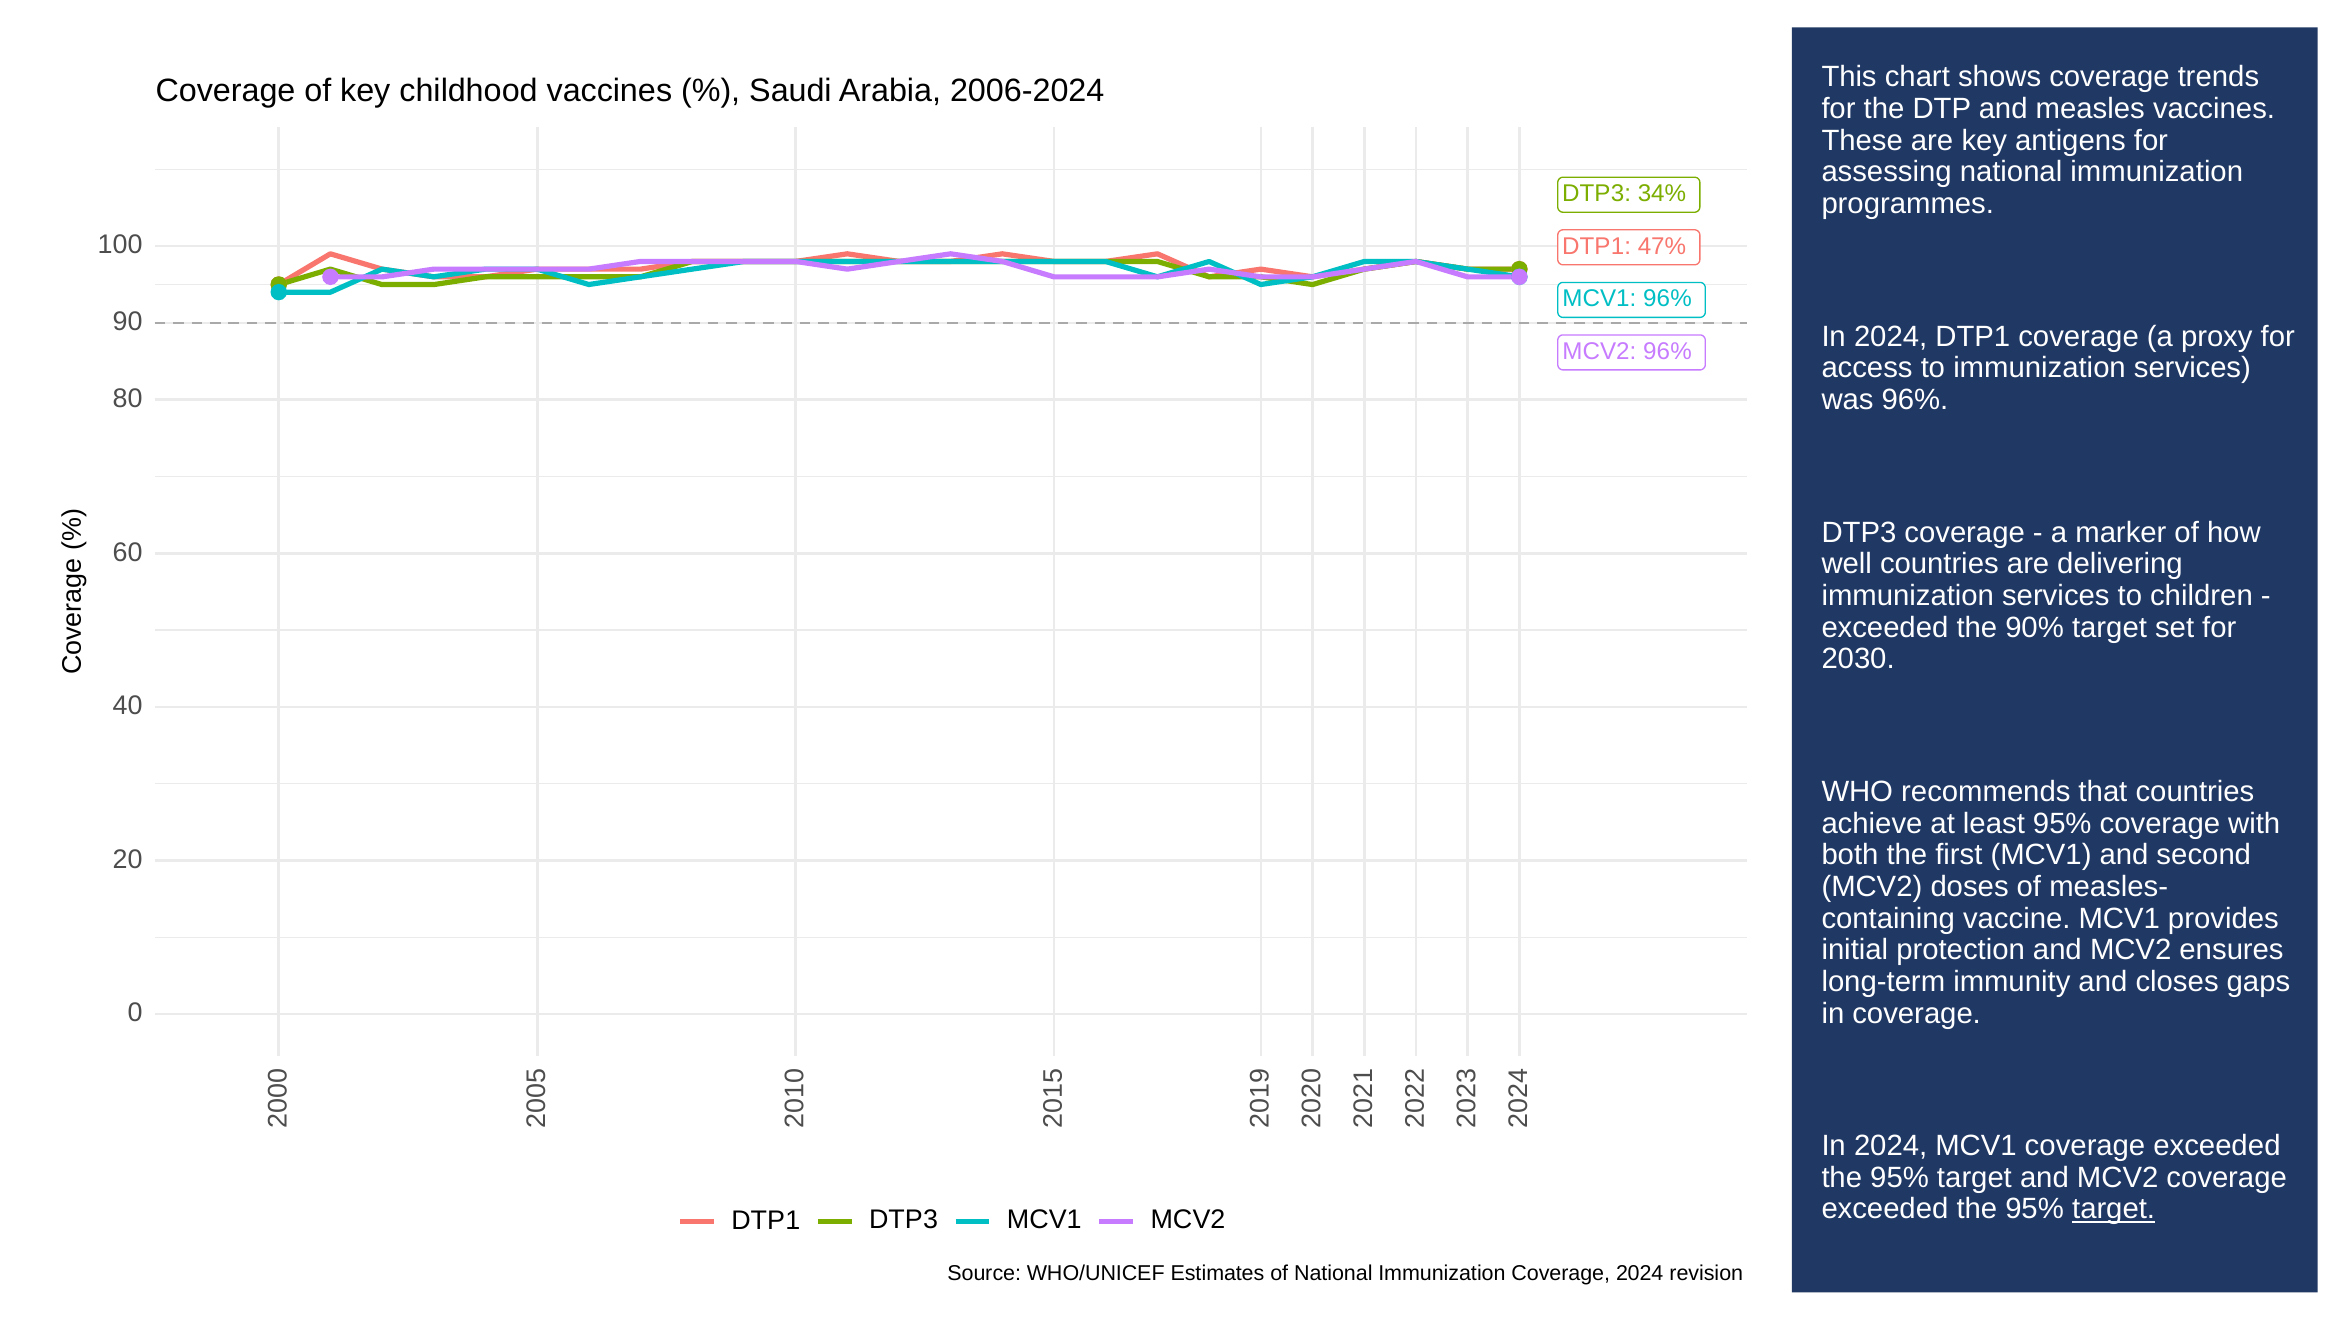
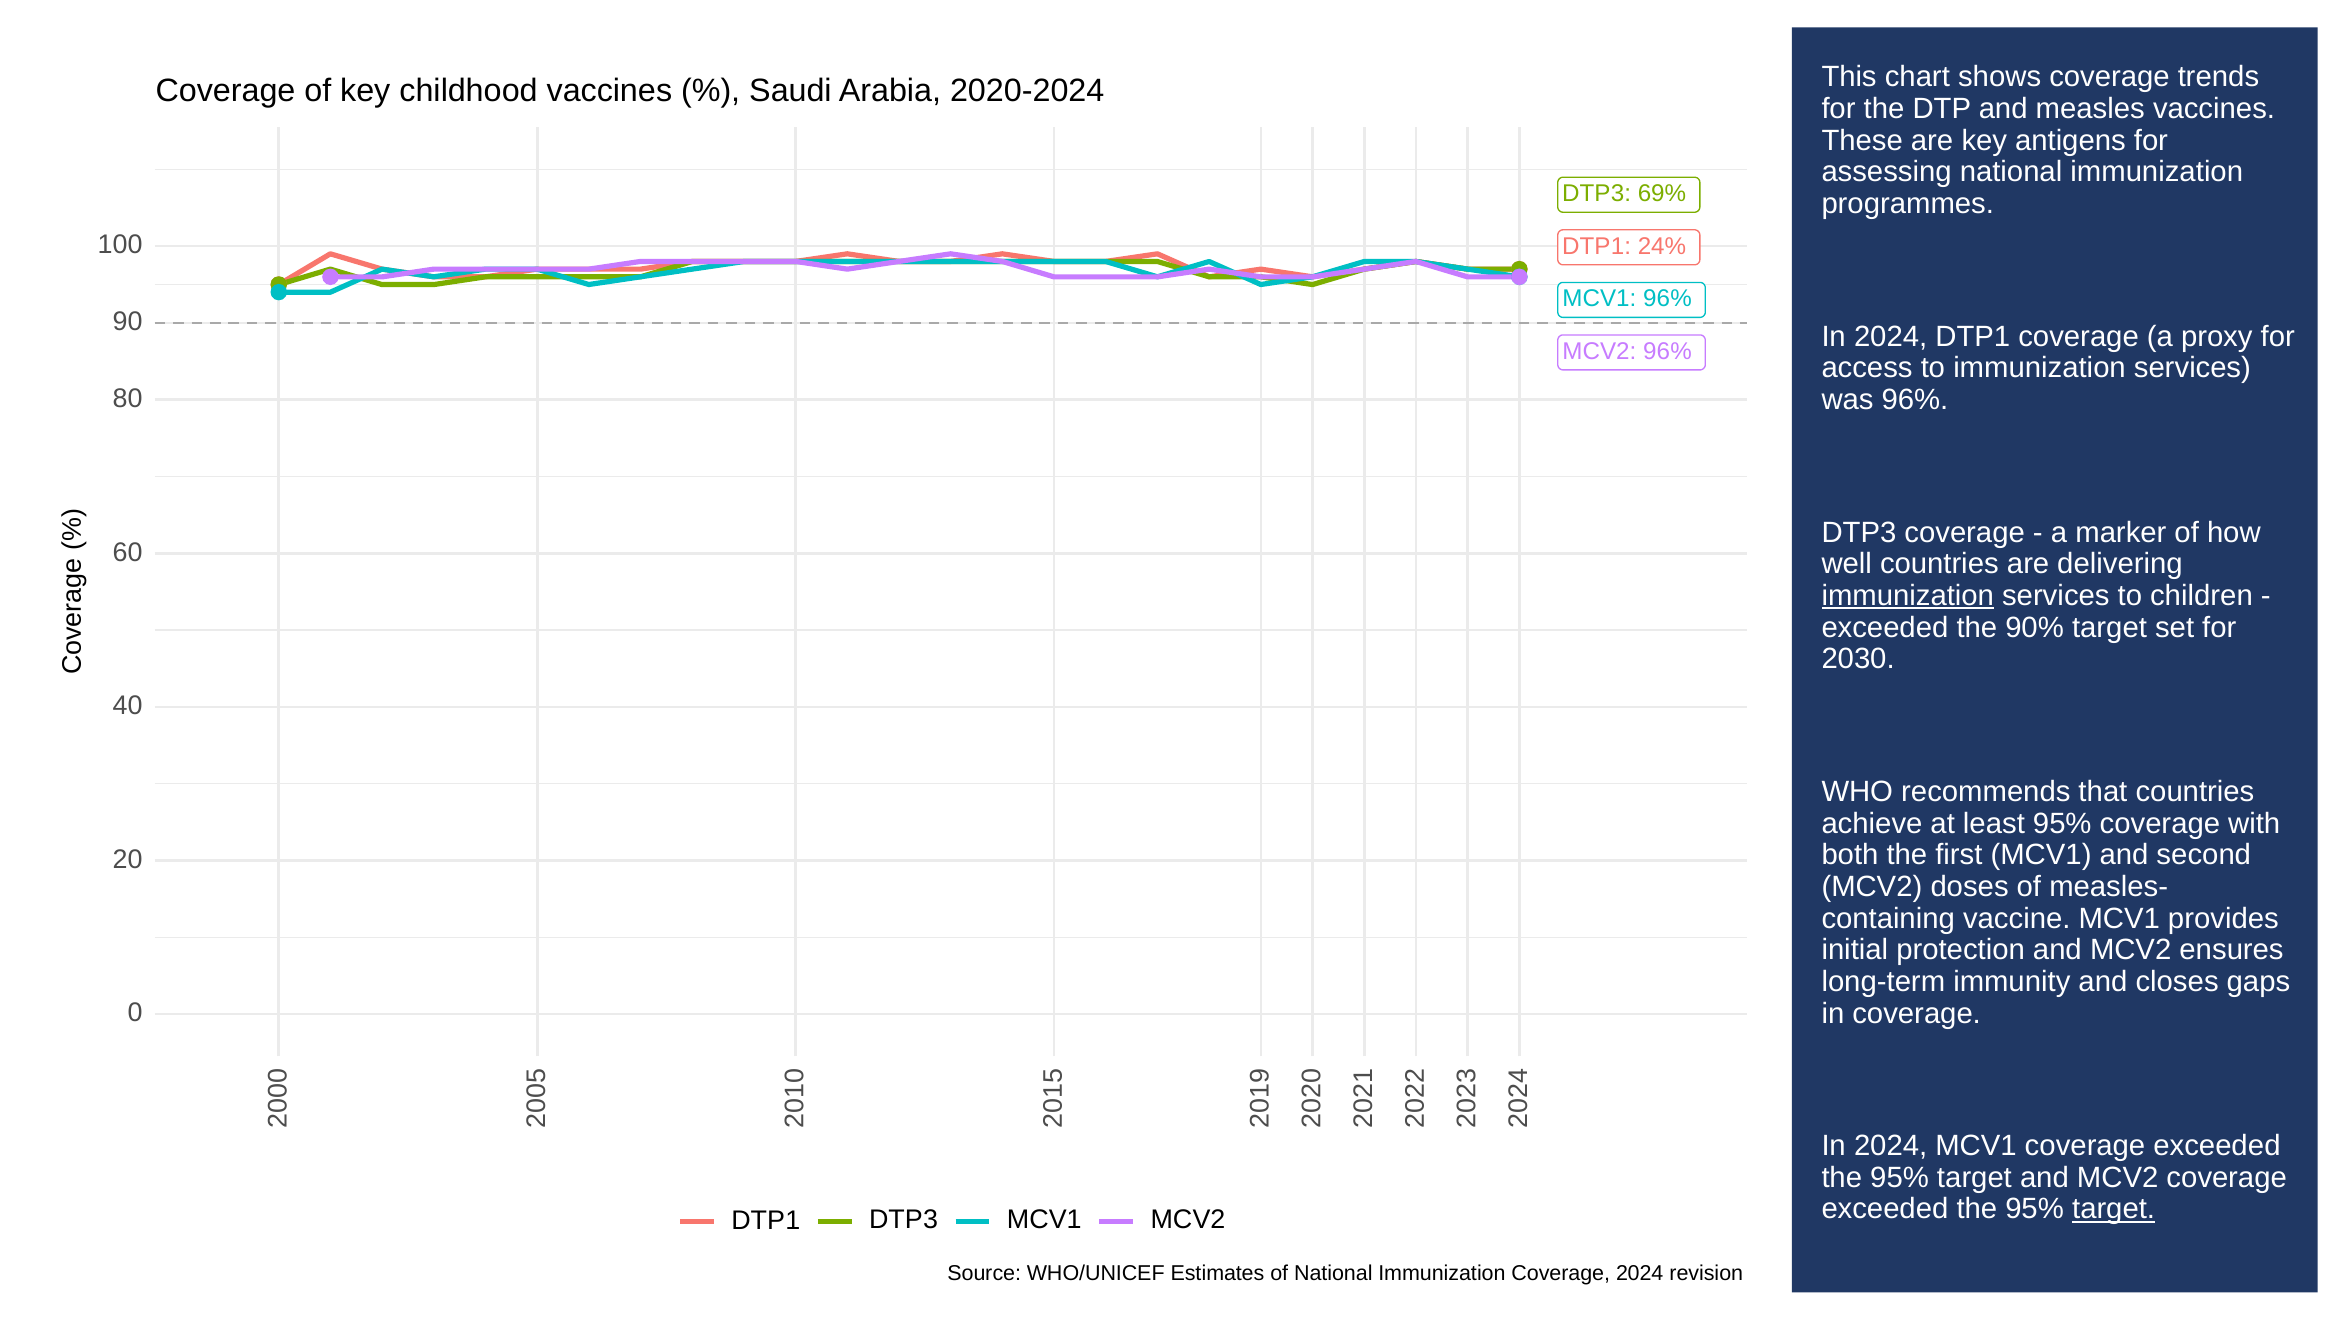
2006-2024: 2006-2024 -> 2020-2024 (1027, 91)
34%: 34% -> 69% (1662, 194)
47%: 47% -> 24% (1662, 246)
immunization underline: none -> present (1908, 596)
